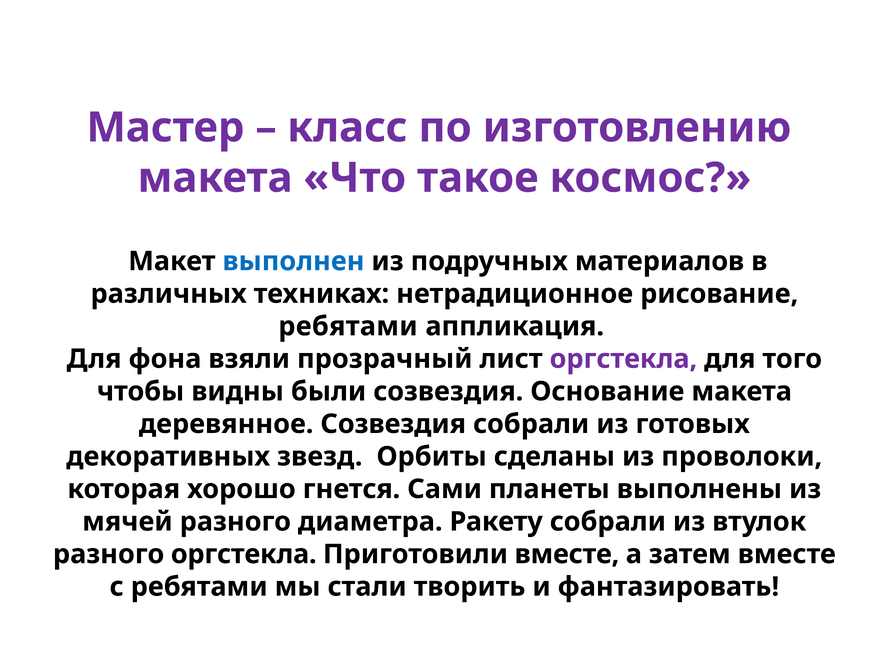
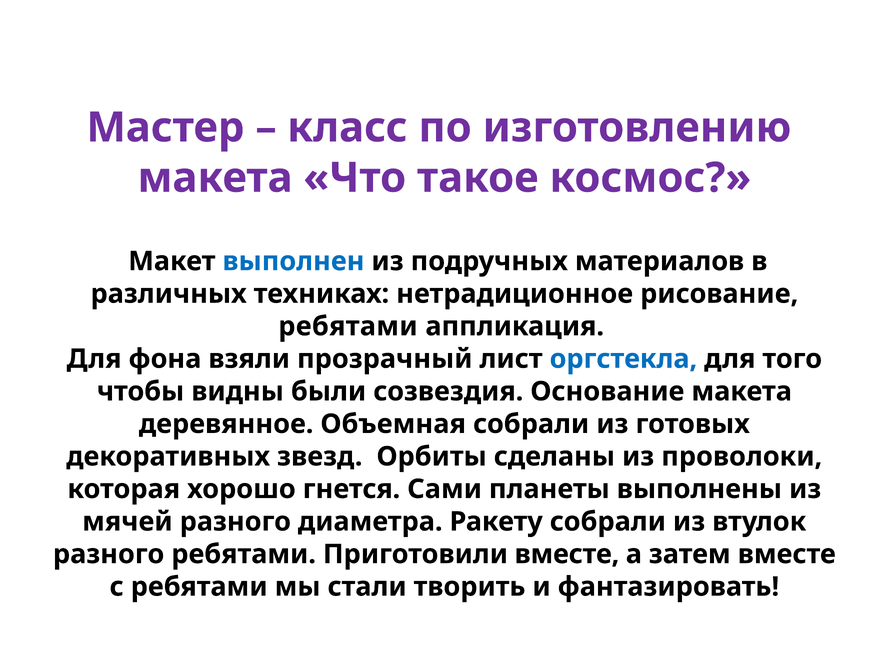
оргстекла colour: purple -> blue (623, 359)
деревянное Созвездия: Созвездия -> Объемная (393, 424)
разного оргстекла: оргстекла -> ребятами (244, 555)
